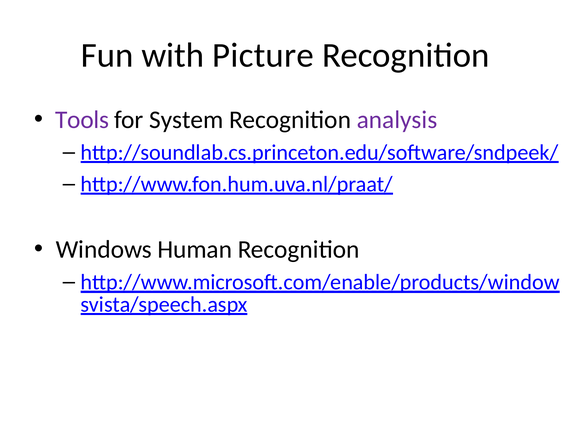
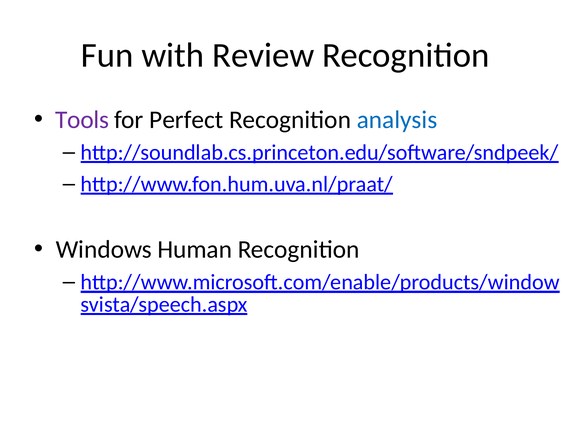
Picture: Picture -> Review (263, 55)
System: System -> Perfect (186, 120)
analysis colour: purple -> blue (397, 120)
